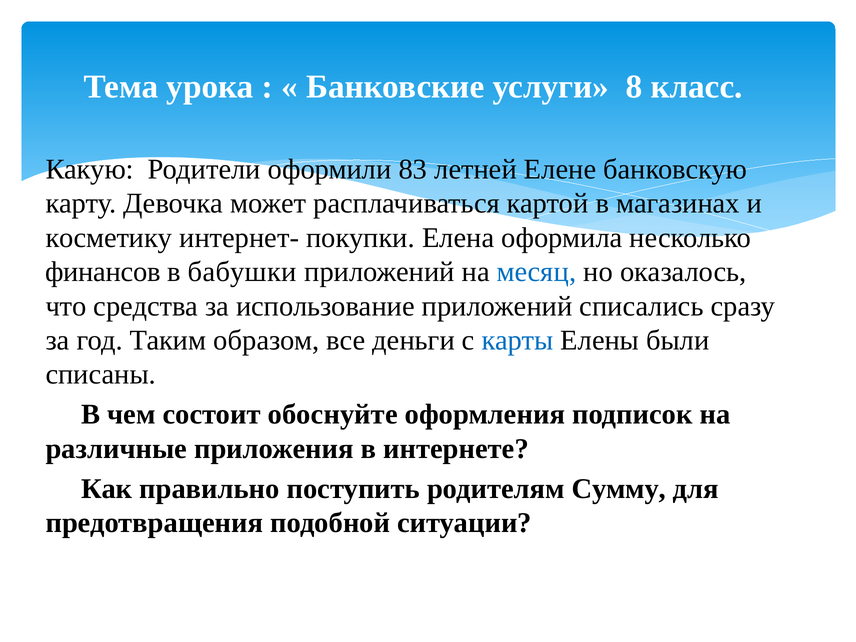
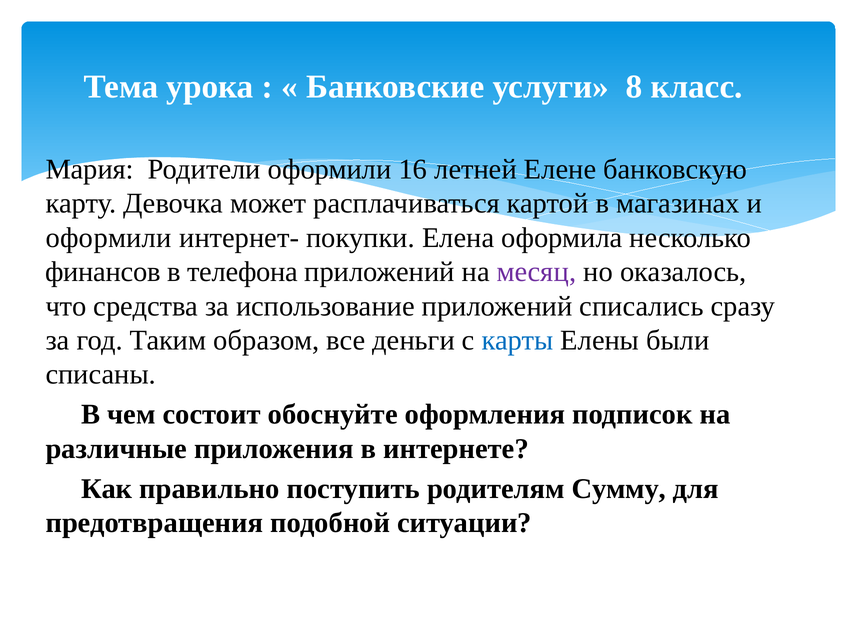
Какую: Какую -> Мария (90, 169)
83: 83 -> 16 (413, 169)
косметику: косметику -> оформили (109, 238)
бабушки: бабушки -> телефона (243, 272)
месяц colour: blue -> purple (537, 272)
